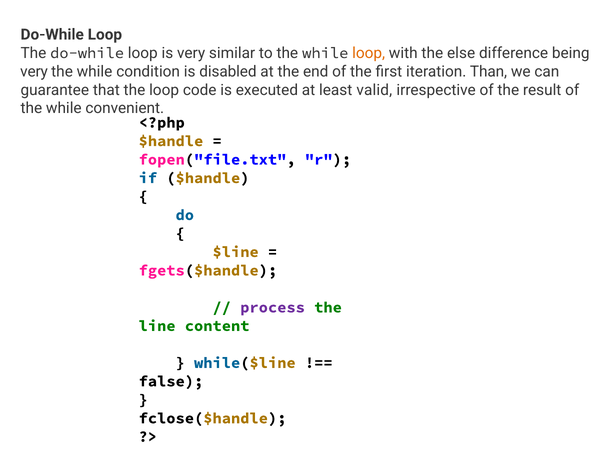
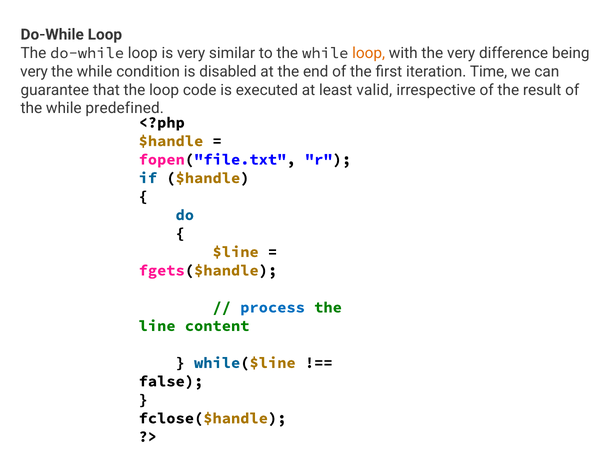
the else: else -> very (461, 53)
Than: Than -> Time (489, 71)
convenient: convenient -> predefined (125, 108)
process colour: purple -> blue (273, 307)
